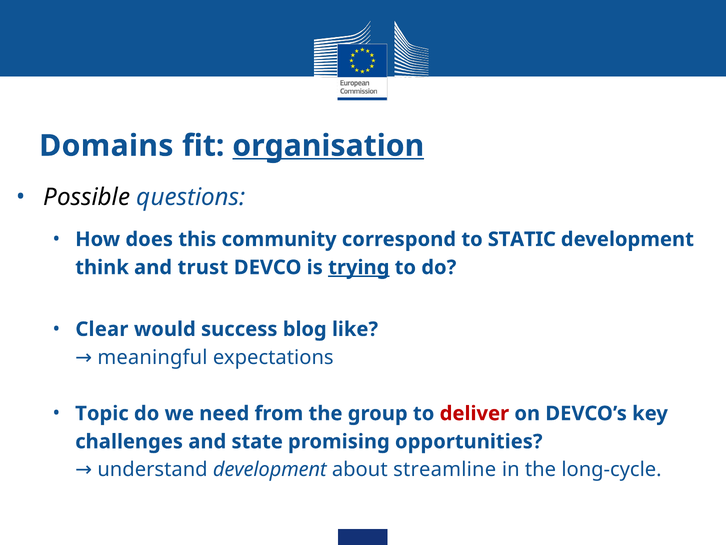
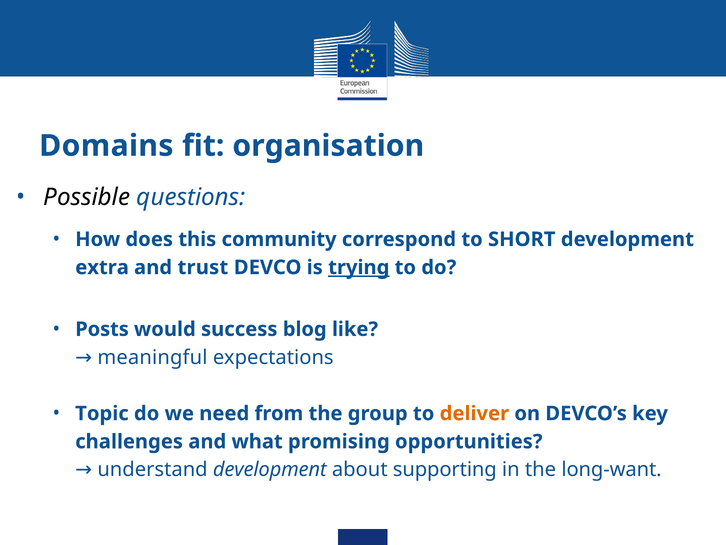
organisation underline: present -> none (328, 146)
STATIC: STATIC -> SHORT (522, 239)
think: think -> extra (102, 267)
Clear: Clear -> Posts (102, 329)
deliver colour: red -> orange (474, 413)
state: state -> what (257, 441)
streamline: streamline -> supporting (445, 469)
long-cycle: long-cycle -> long-want (612, 469)
